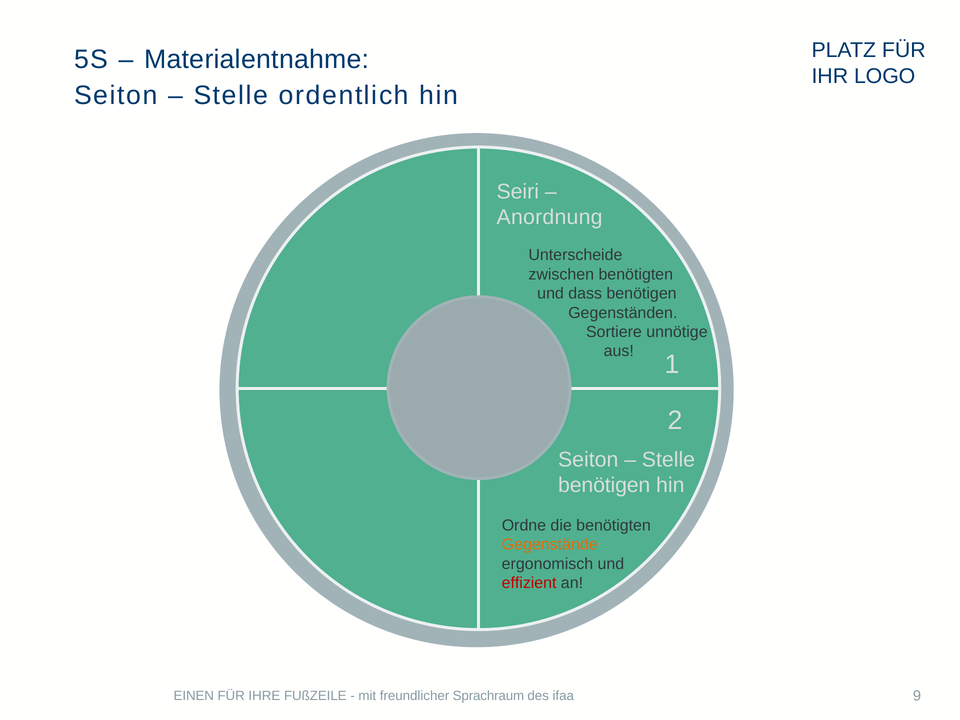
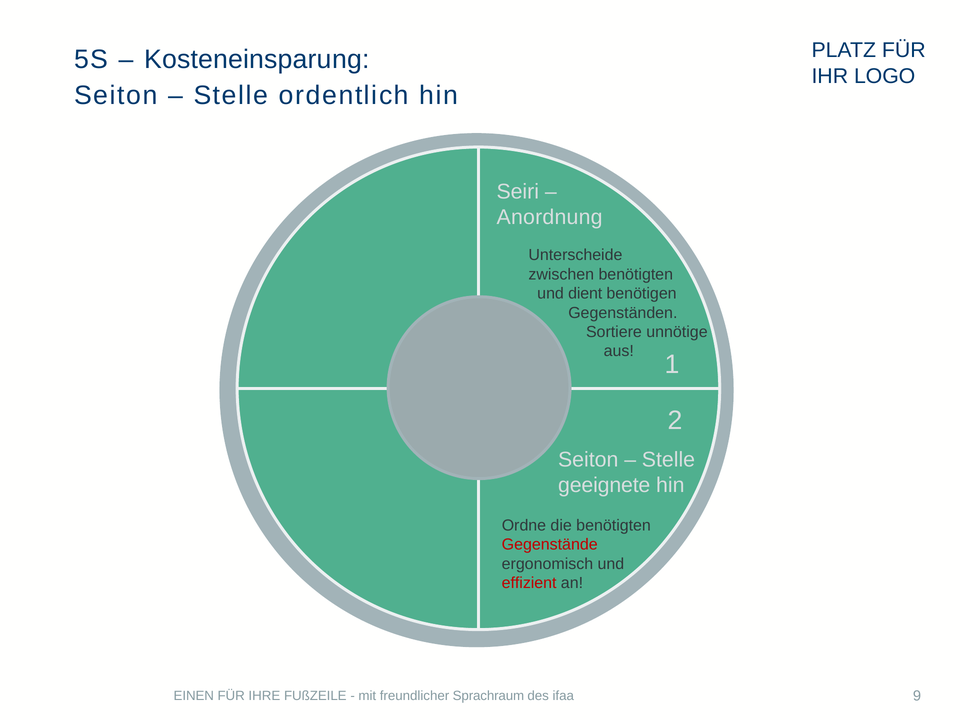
Materialentnahme: Materialentnahme -> Kosteneinsparung (257, 60)
dass: dass -> dient (585, 294)
benötigen: benötigen -> geeignete (604, 485)
Gegenstände colour: orange -> red (550, 545)
